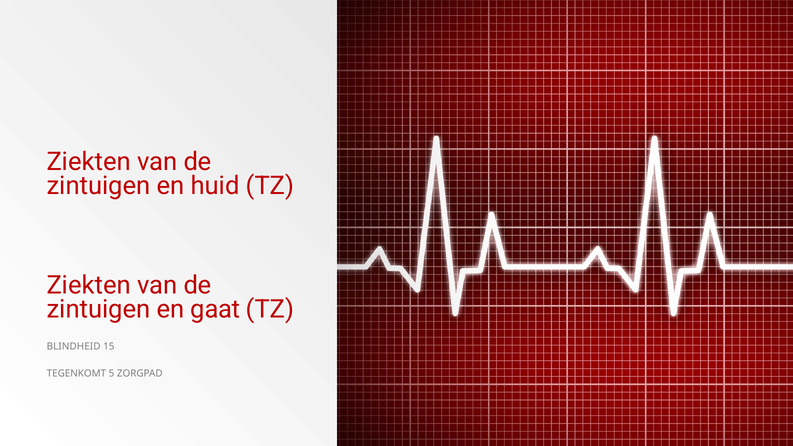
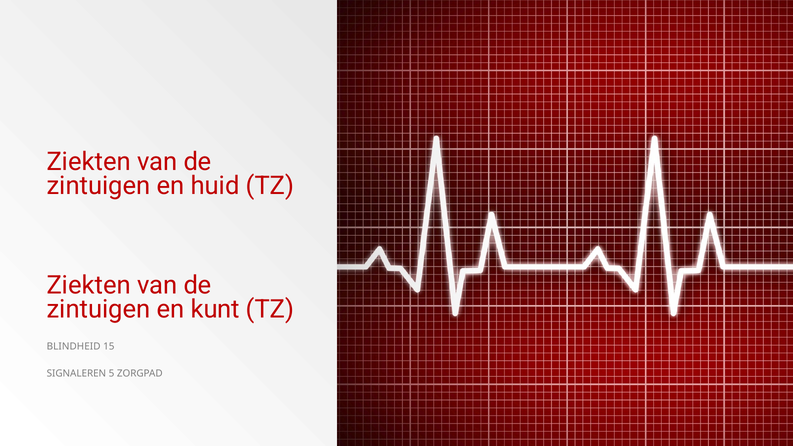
gaat: gaat -> kunt (215, 309)
TEGENKOMT: TEGENKOMT -> SIGNALEREN (76, 373)
